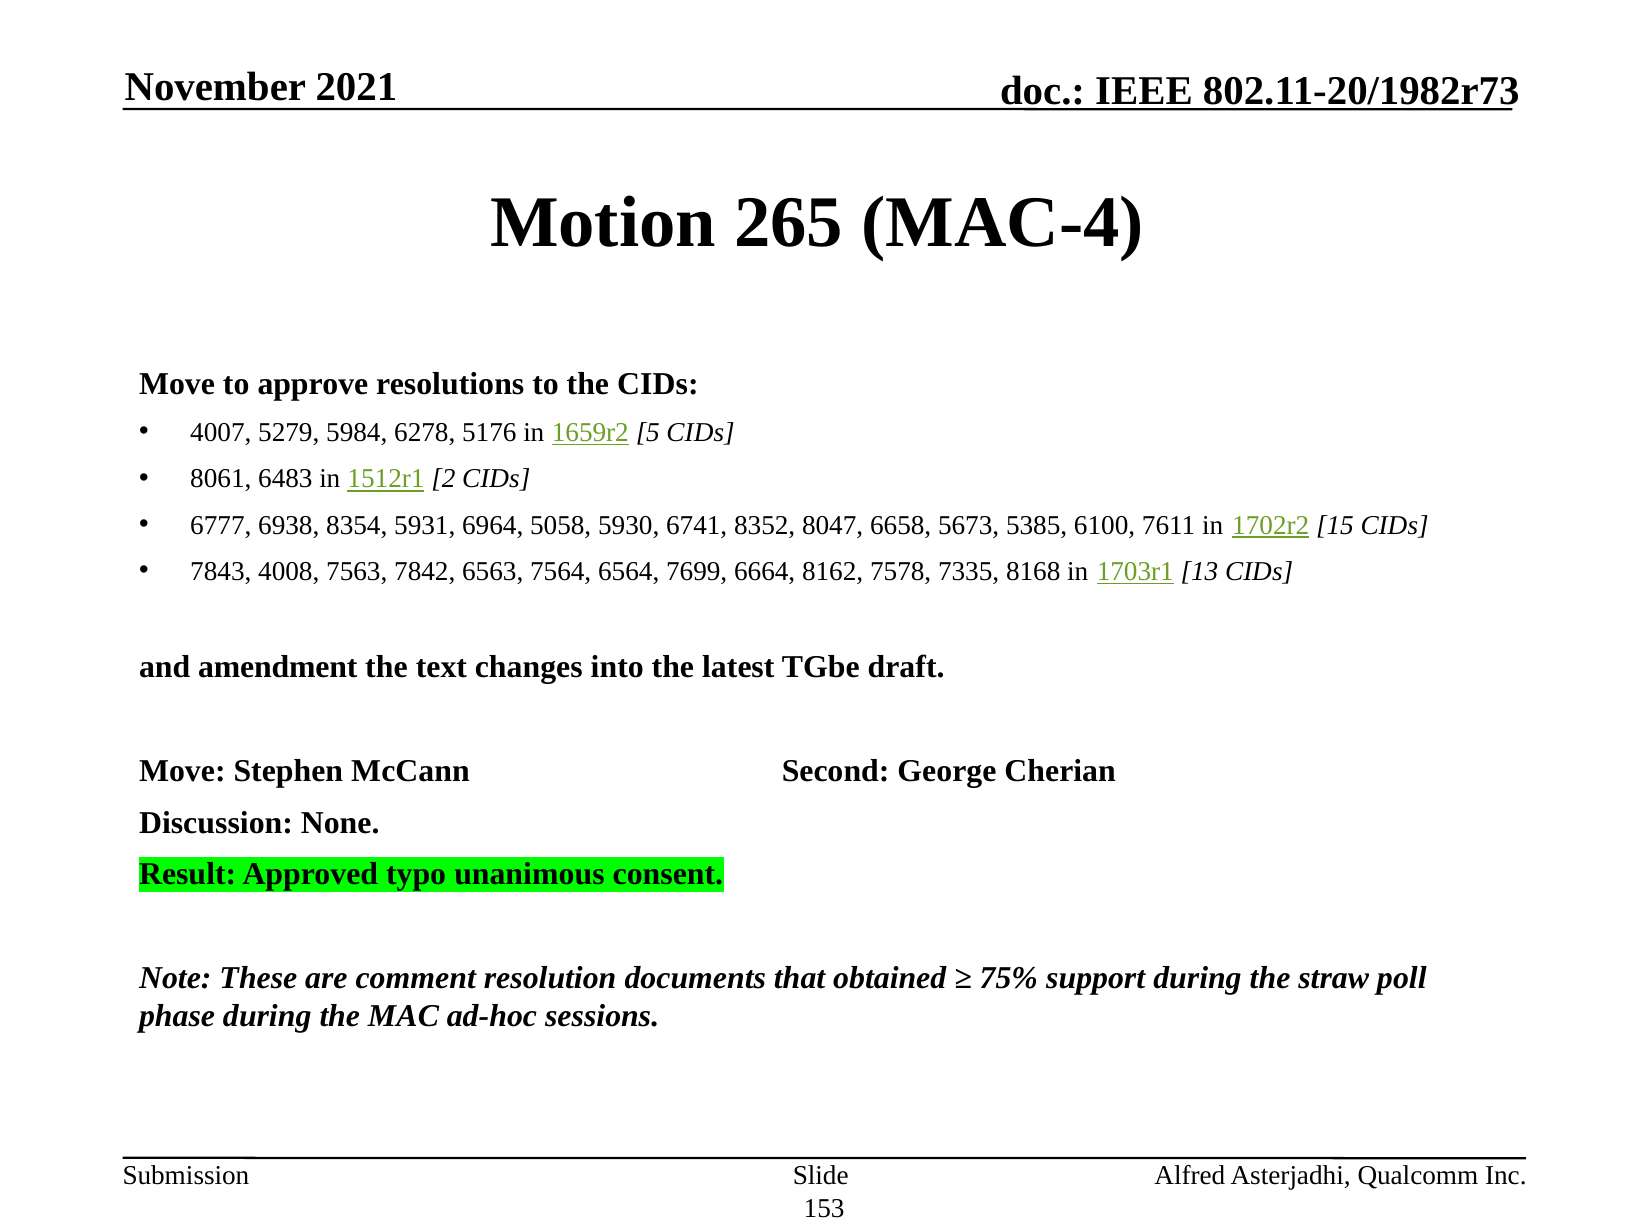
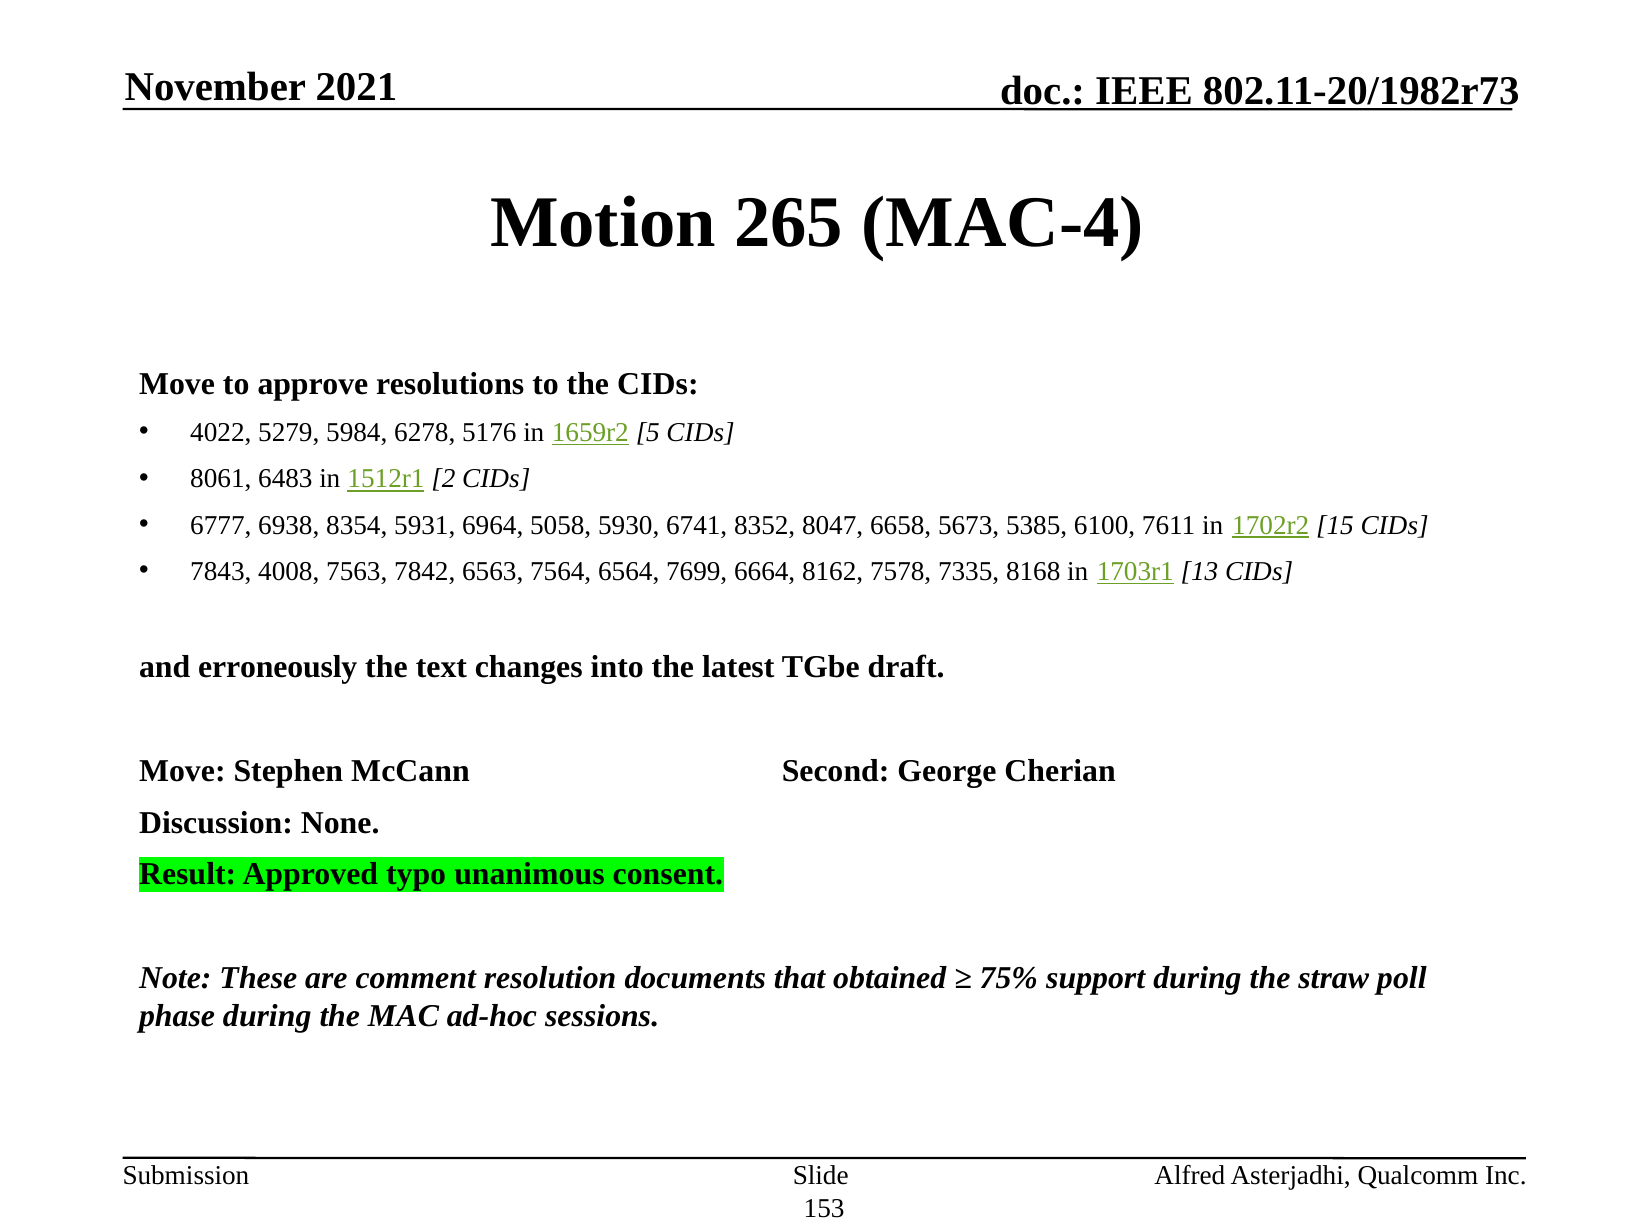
4007: 4007 -> 4022 (221, 433)
amendment: amendment -> erroneously (278, 667)
